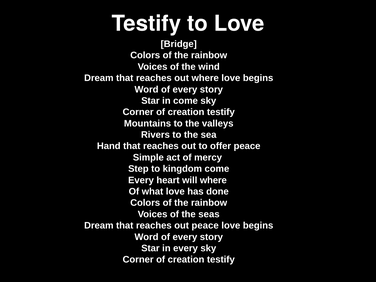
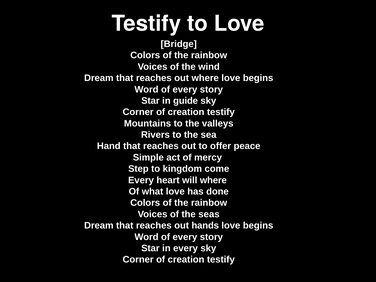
in come: come -> guide (186, 101)
out peace: peace -> hands (205, 226)
